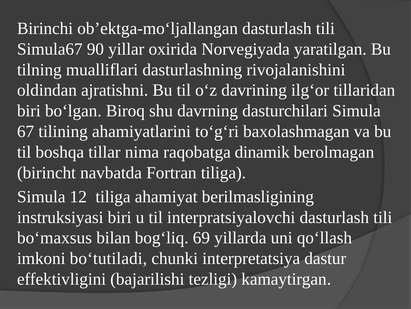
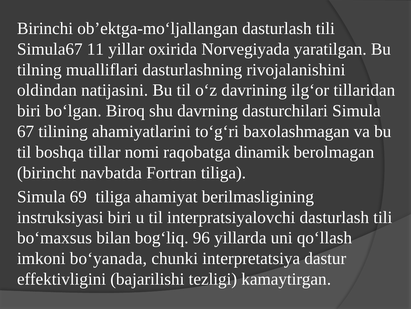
90: 90 -> 11 (95, 49)
ajratishni: ajratishni -> natijasini (115, 90)
nima: nima -> nomi (142, 152)
12: 12 -> 69 (78, 196)
69: 69 -> 96 (201, 237)
bo‘tutiladi: bo‘tutiladi -> bo‘yanada (108, 258)
